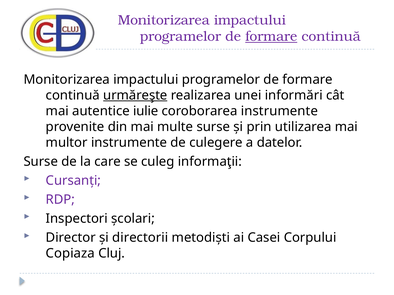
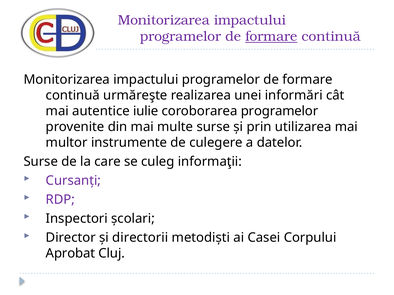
urmăreşte underline: present -> none (135, 95)
coroborarea instrumente: instrumente -> programelor (280, 111)
Copiaza: Copiaza -> Aprobat (70, 254)
